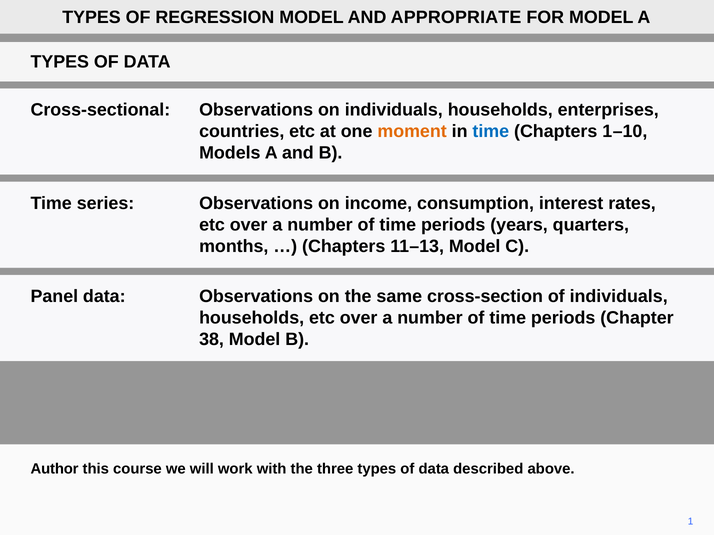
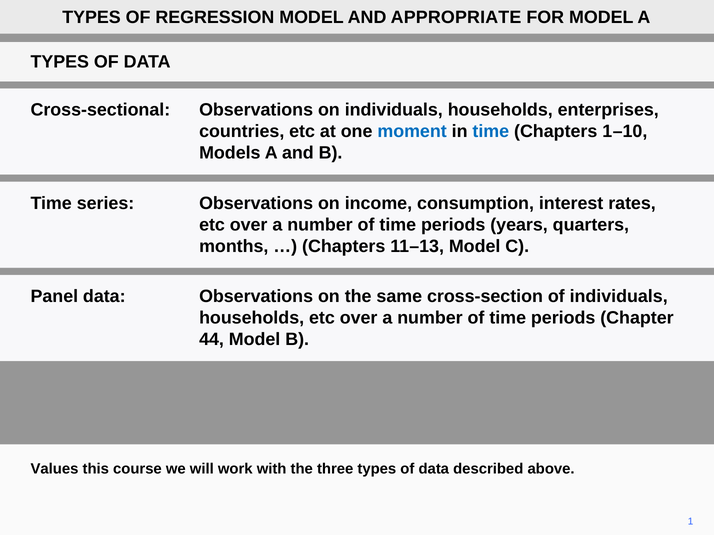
moment colour: orange -> blue (412, 132)
38: 38 -> 44 (211, 340)
Author: Author -> Values (54, 469)
